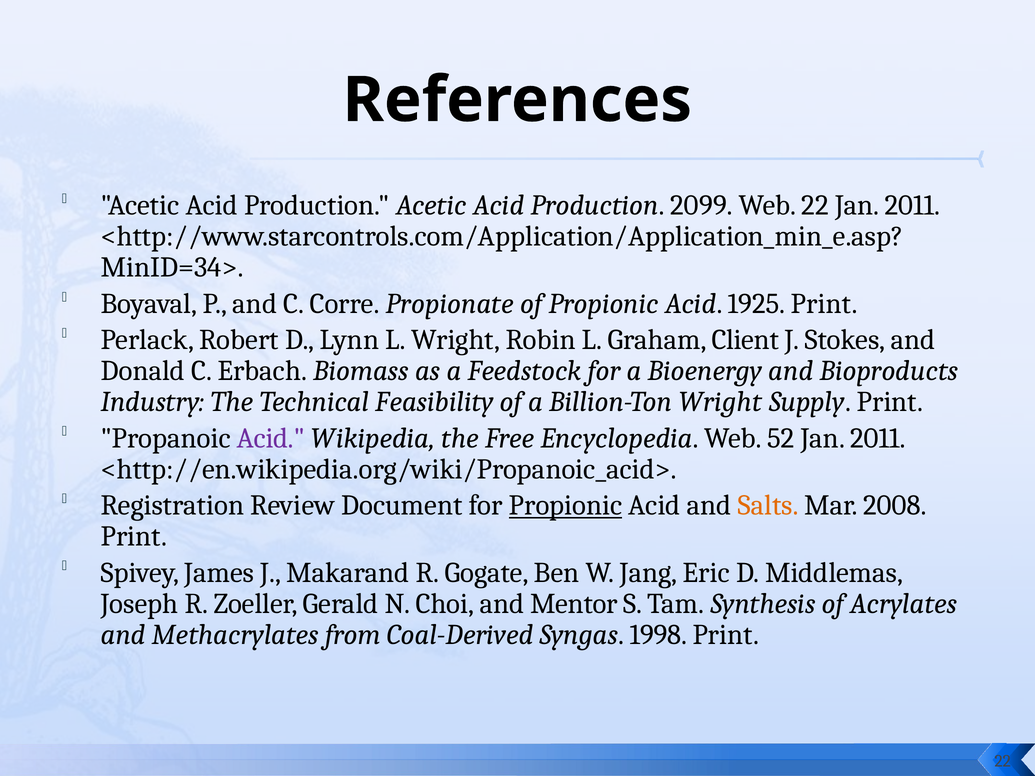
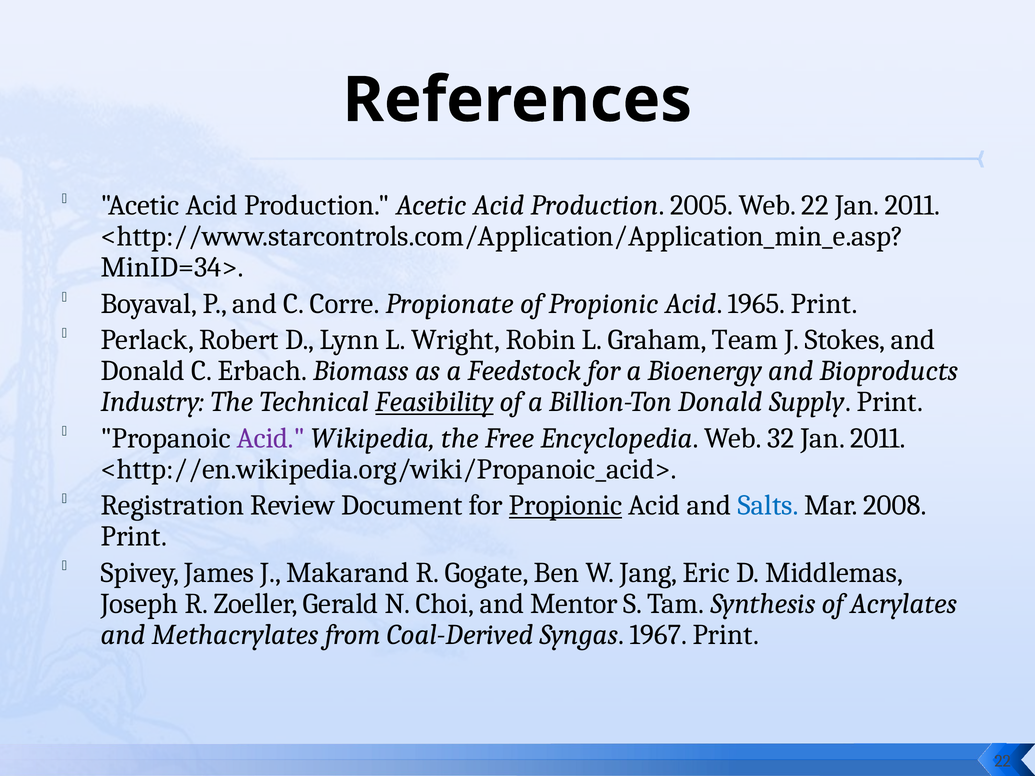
2099: 2099 -> 2005 (702, 205)
1925: 1925 -> 1965 (757, 304)
Client: Client -> Team (745, 340)
Feasibility underline: none -> present (435, 402)
Billion-Ton Wright: Wright -> Donald (720, 402)
52: 52 -> 32 (781, 438)
Salts colour: orange -> blue (768, 505)
1998: 1998 -> 1967 (658, 635)
